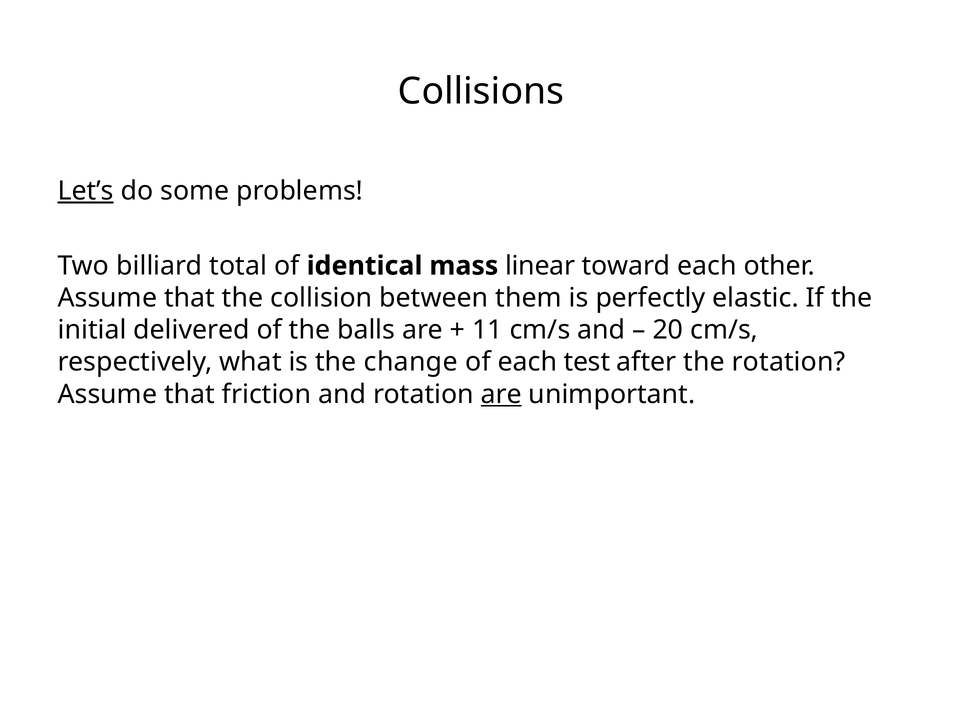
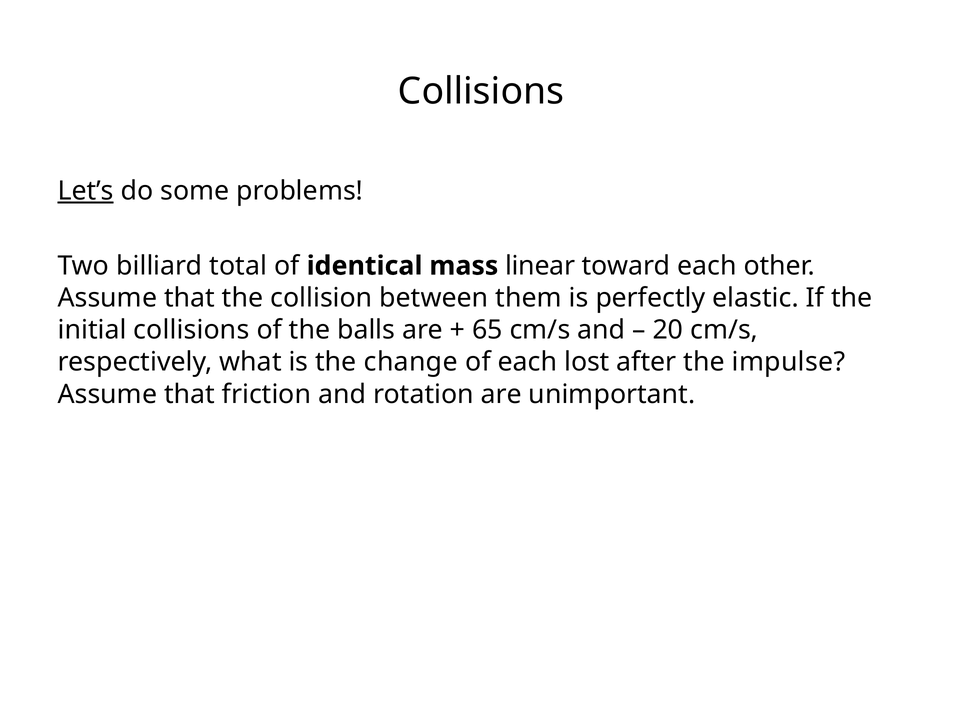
initial delivered: delivered -> collisions (191, 330)
11: 11 -> 65 (487, 330)
test: test -> lost (587, 362)
the rotation: rotation -> impulse (789, 362)
are underline: present -> none (501, 394)
